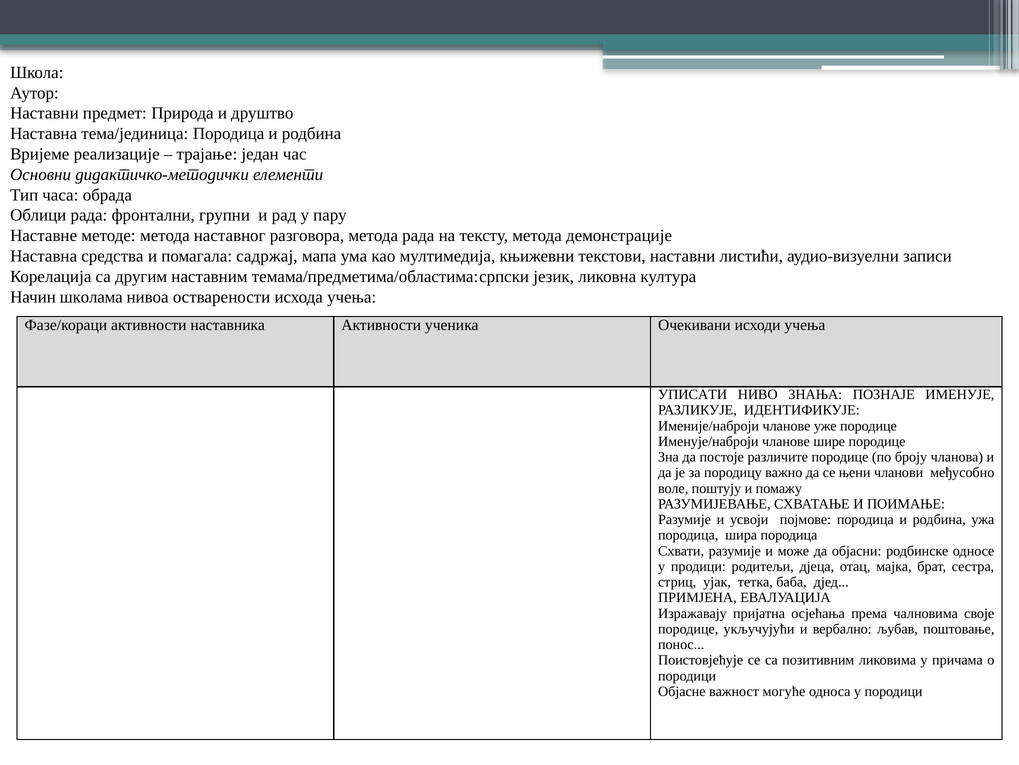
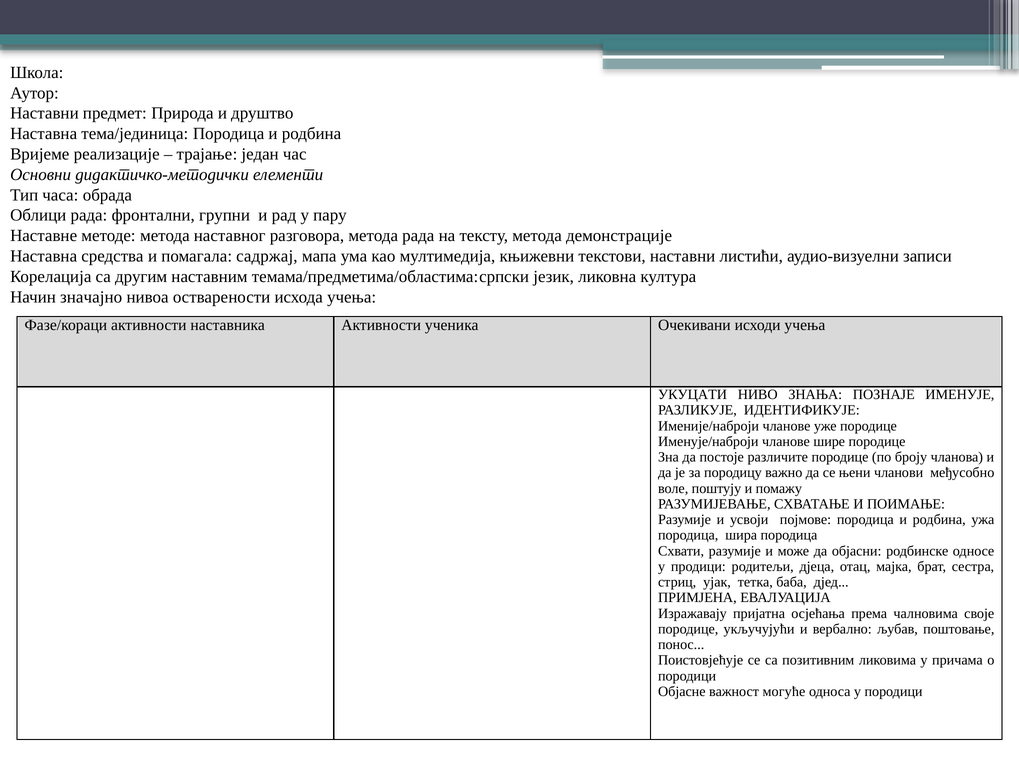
школама: школама -> значајно (91, 297)
УПИСАТИ: УПИСАТИ -> УКУЦАТИ (693, 394)
